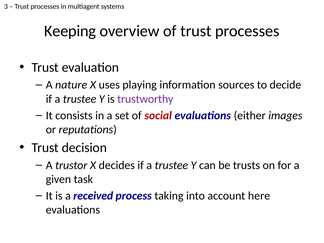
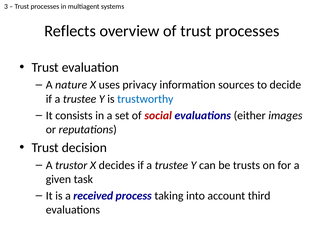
Keeping: Keeping -> Reflects (70, 31)
playing: playing -> privacy (140, 85)
trustworthy colour: purple -> blue (145, 99)
here: here -> third (259, 196)
